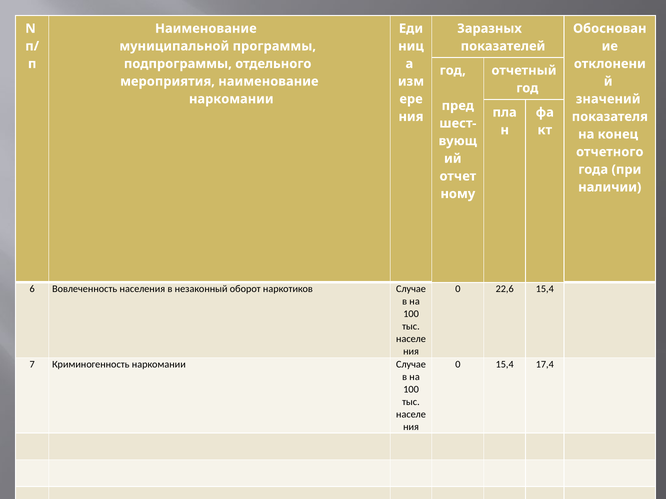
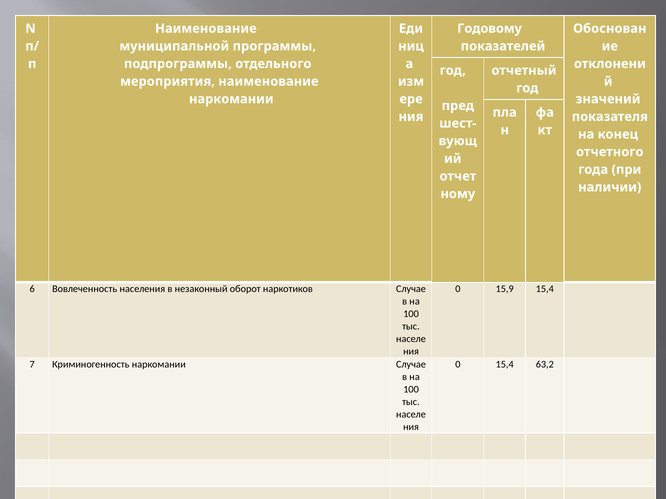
Заразных: Заразных -> Годовому (490, 29)
22,6: 22,6 -> 15,9 (505, 289)
17,4: 17,4 -> 63,2 (545, 365)
